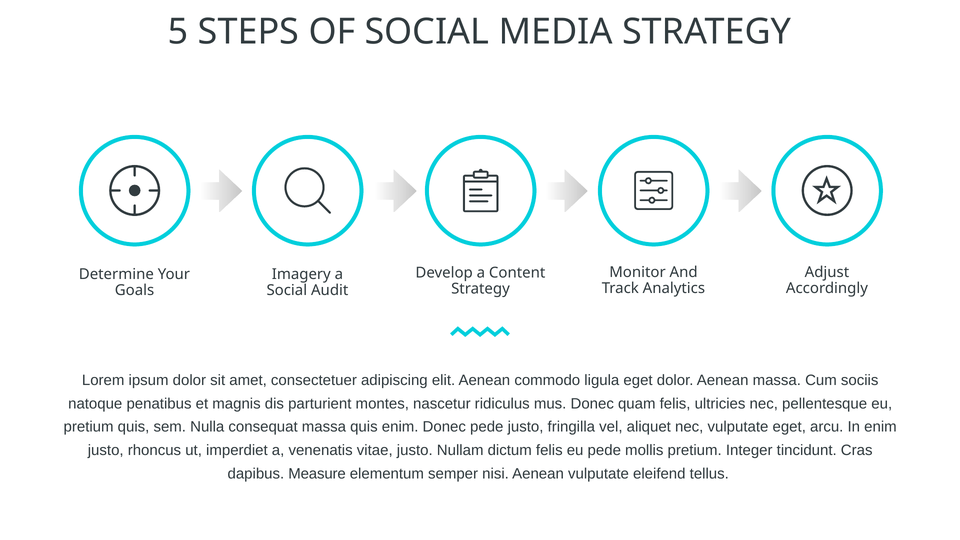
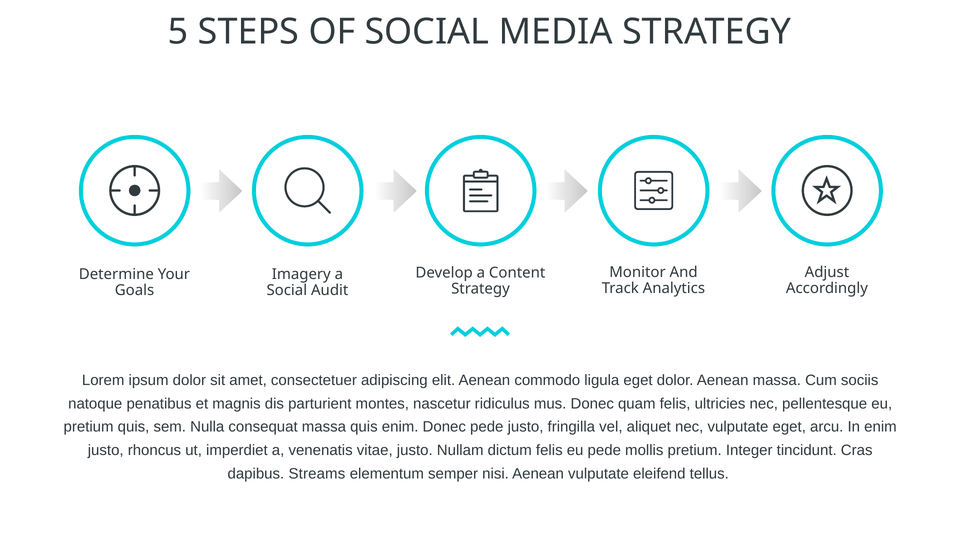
Measure: Measure -> Streams (317, 474)
